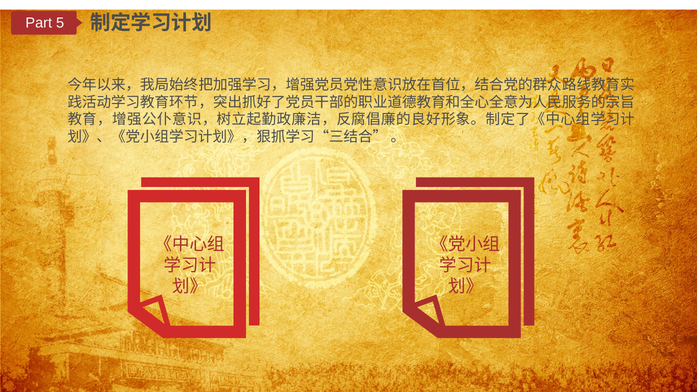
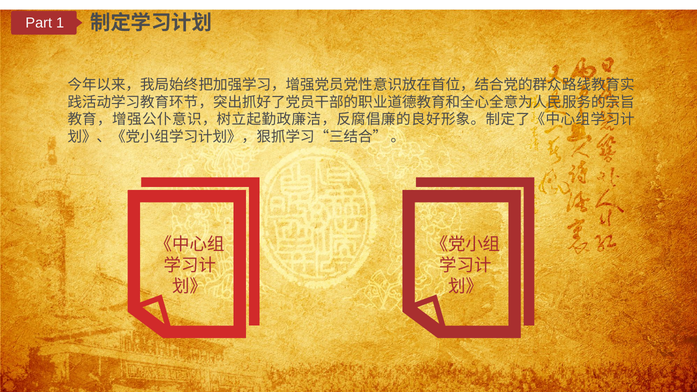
5: 5 -> 1 (60, 23)
